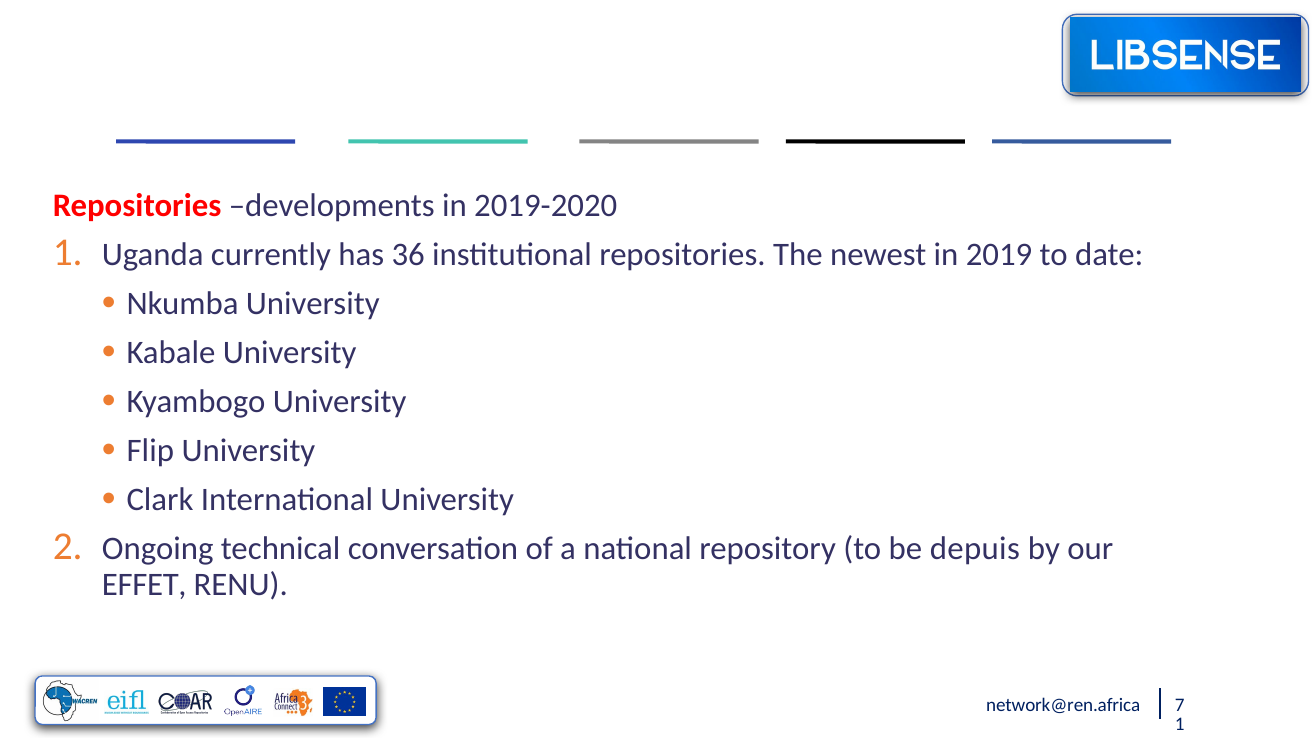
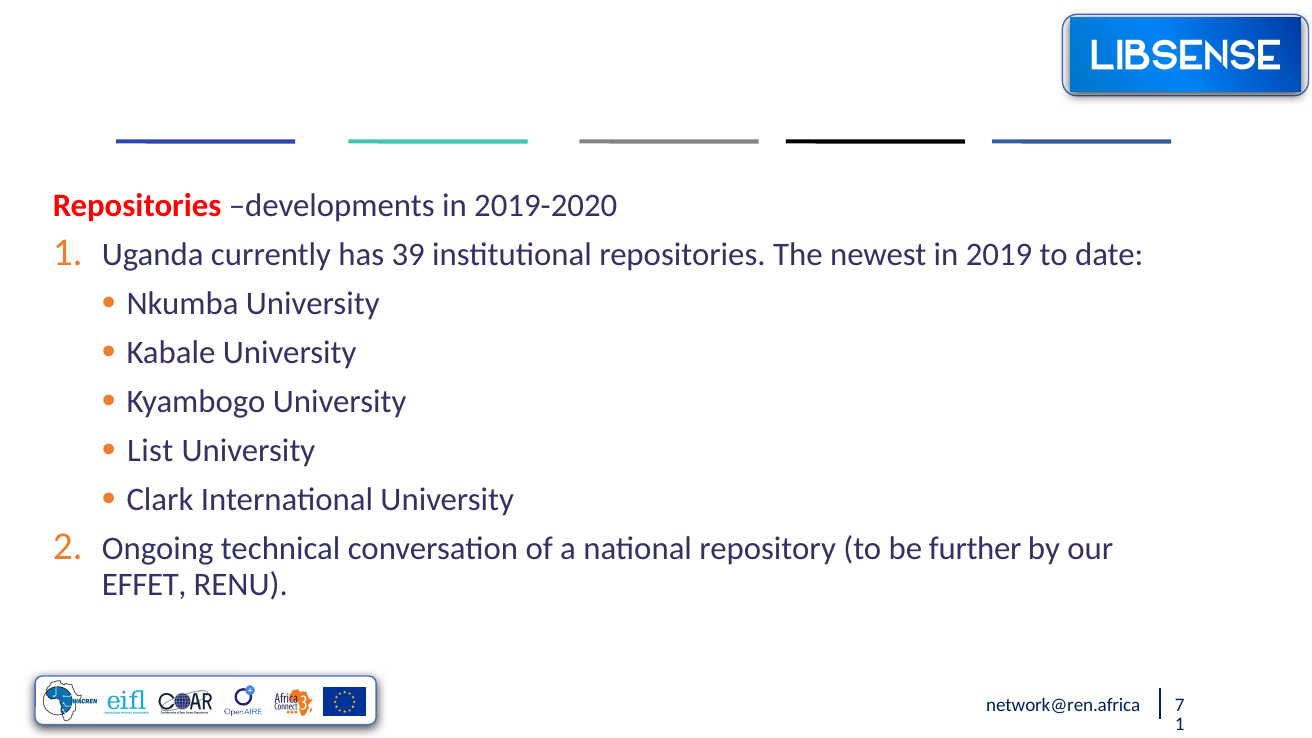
36: 36 -> 39 (408, 254)
Flip: Flip -> List (150, 451)
depuis: depuis -> further (975, 549)
